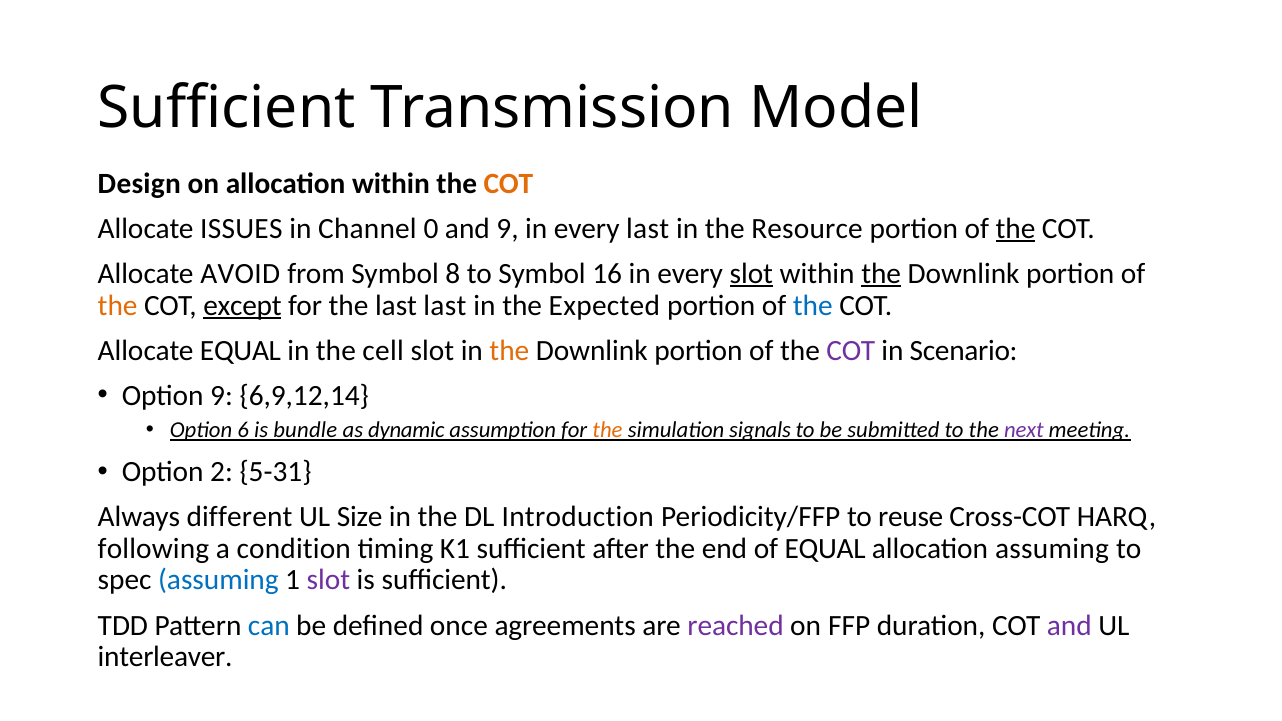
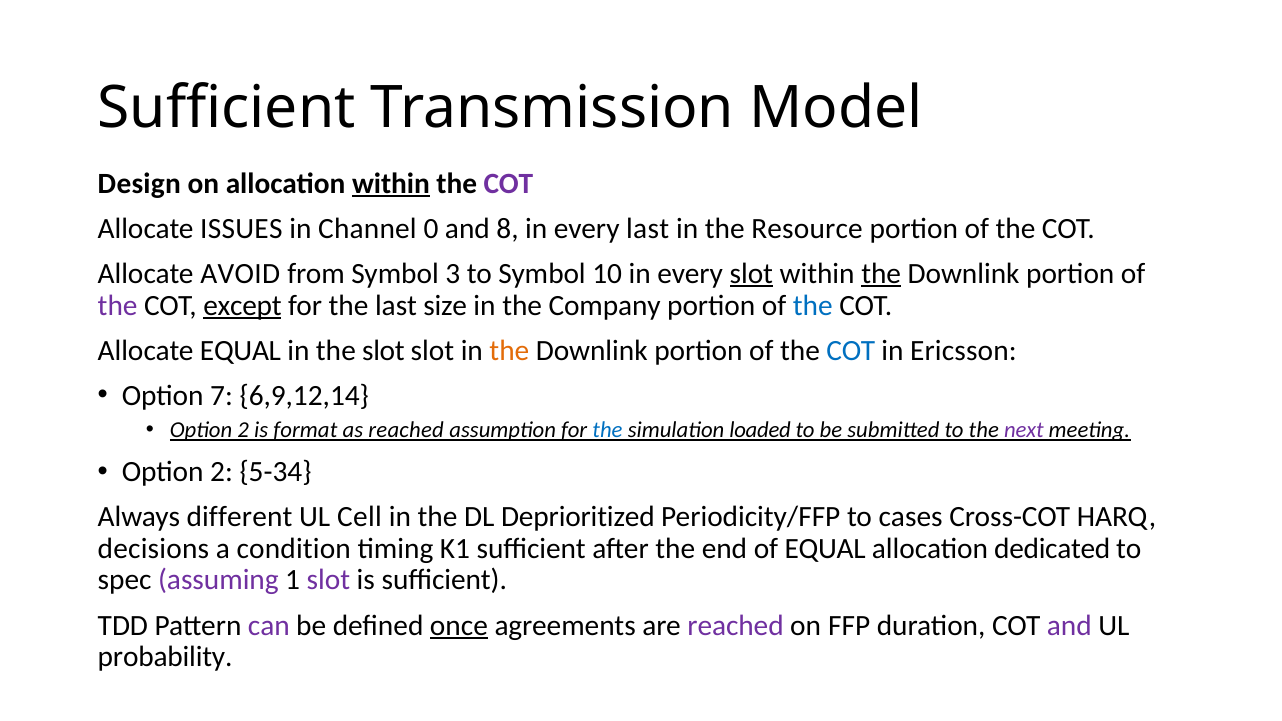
within underline: none -> present (391, 184)
COT colour: orange -> purple (508, 184)
and 9: 9 -> 8 (508, 229)
the underline: present -> none (1015, 229)
8: 8 -> 3 (453, 274)
16: 16 -> 10 (607, 274)
the colour: orange -> purple (118, 305)
last last: last -> size (445, 305)
Expected: Expected -> Company (605, 305)
the cell: cell -> slot (383, 350)
COT colour: purple -> blue (851, 350)
Scenario: Scenario -> Ericsson (963, 350)
Option 9: 9 -> 7 (222, 396)
6: 6 -> 2 (243, 430)
bundle: bundle -> format (305, 430)
as dynamic: dynamic -> reached (406, 430)
the colour: orange -> blue (608, 430)
signals: signals -> loaded (760, 430)
5-31: 5-31 -> 5-34 (276, 472)
Size: Size -> Cell (359, 517)
Introduction: Introduction -> Deprioritized (578, 517)
reuse: reuse -> cases (911, 517)
following: following -> decisions (153, 549)
allocation assuming: assuming -> dedicated (1052, 549)
assuming colour: blue -> purple (218, 580)
can colour: blue -> purple (269, 625)
once underline: none -> present (459, 625)
interleaver: interleaver -> probability (165, 657)
